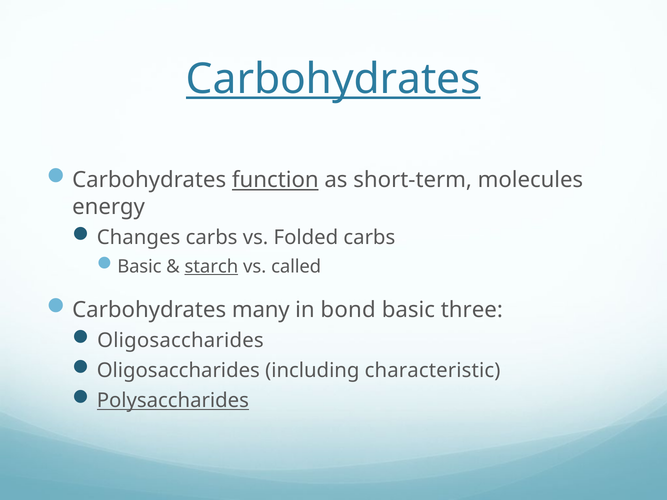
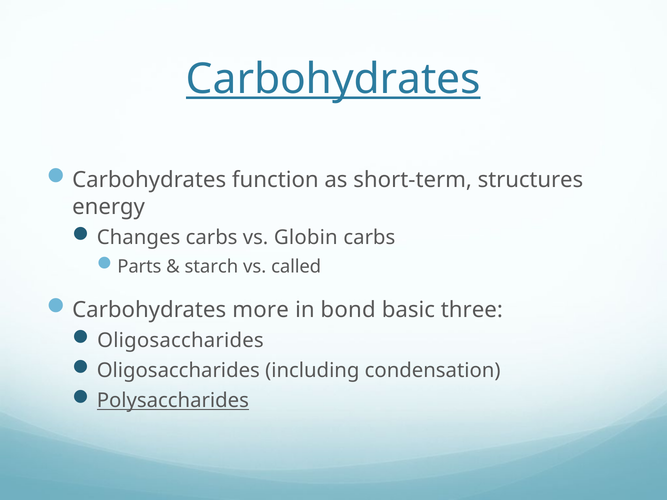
function underline: present -> none (275, 180)
molecules: molecules -> structures (530, 180)
Folded: Folded -> Globin (306, 238)
Basic: Basic -> Parts (139, 267)
starch underline: present -> none (211, 267)
many: many -> more (261, 310)
characteristic: characteristic -> condensation (433, 371)
